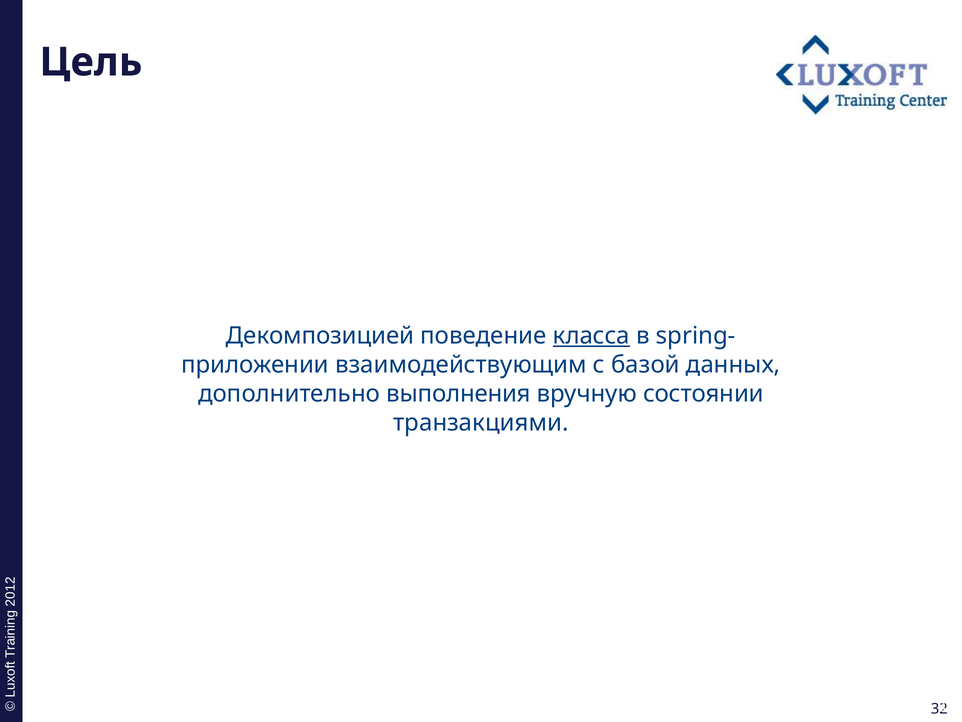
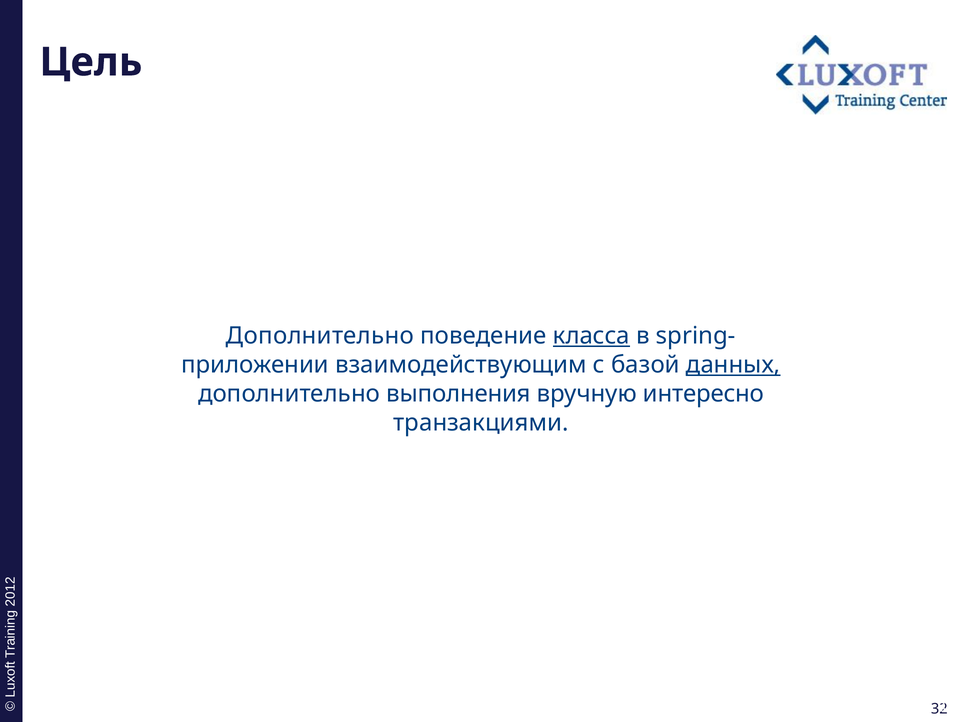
Декомпозицией: Декомпозицией -> Дополнительно (320, 336)
данных underline: none -> present (733, 365)
состоянии: состоянии -> интересно (703, 393)
